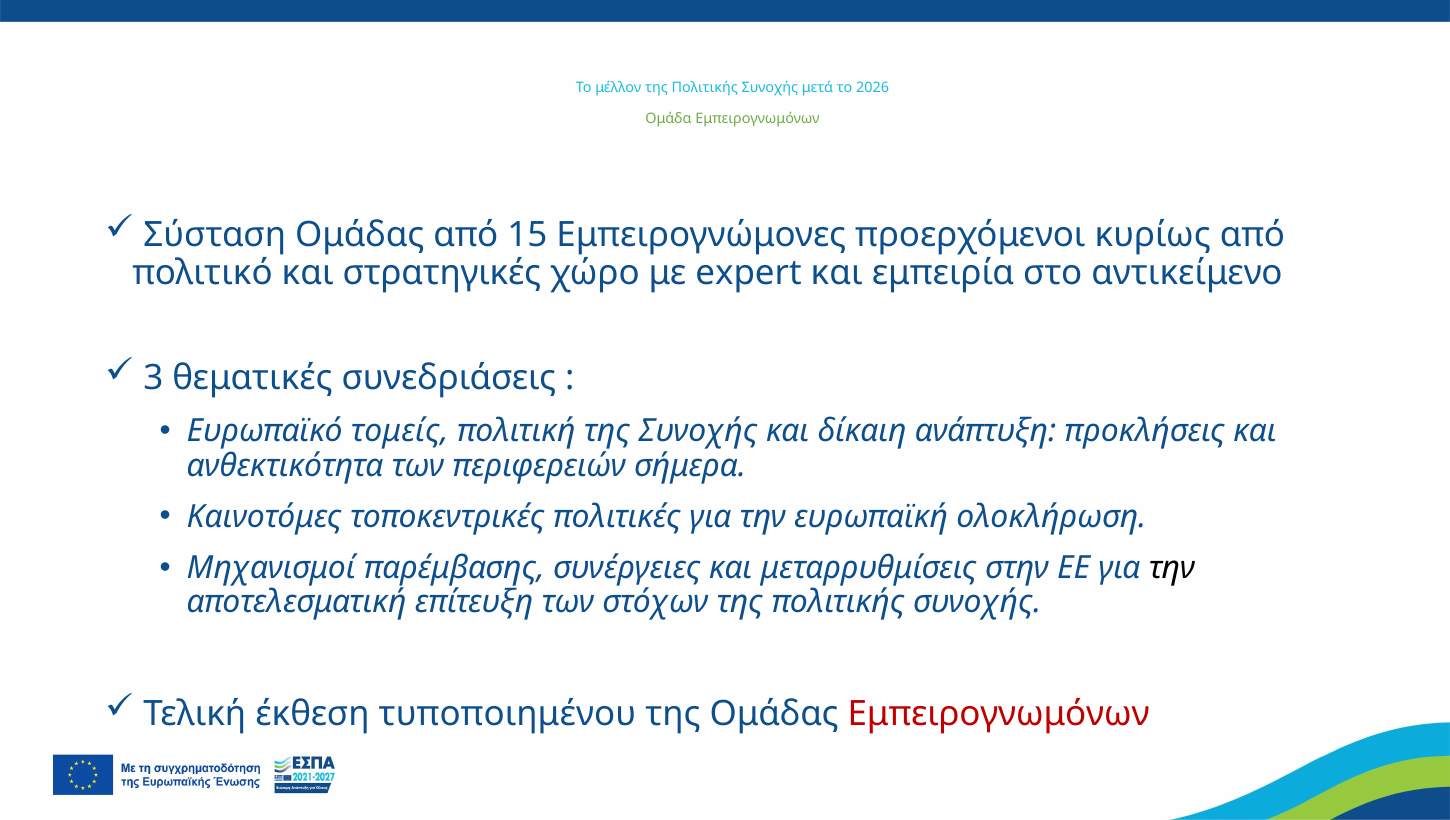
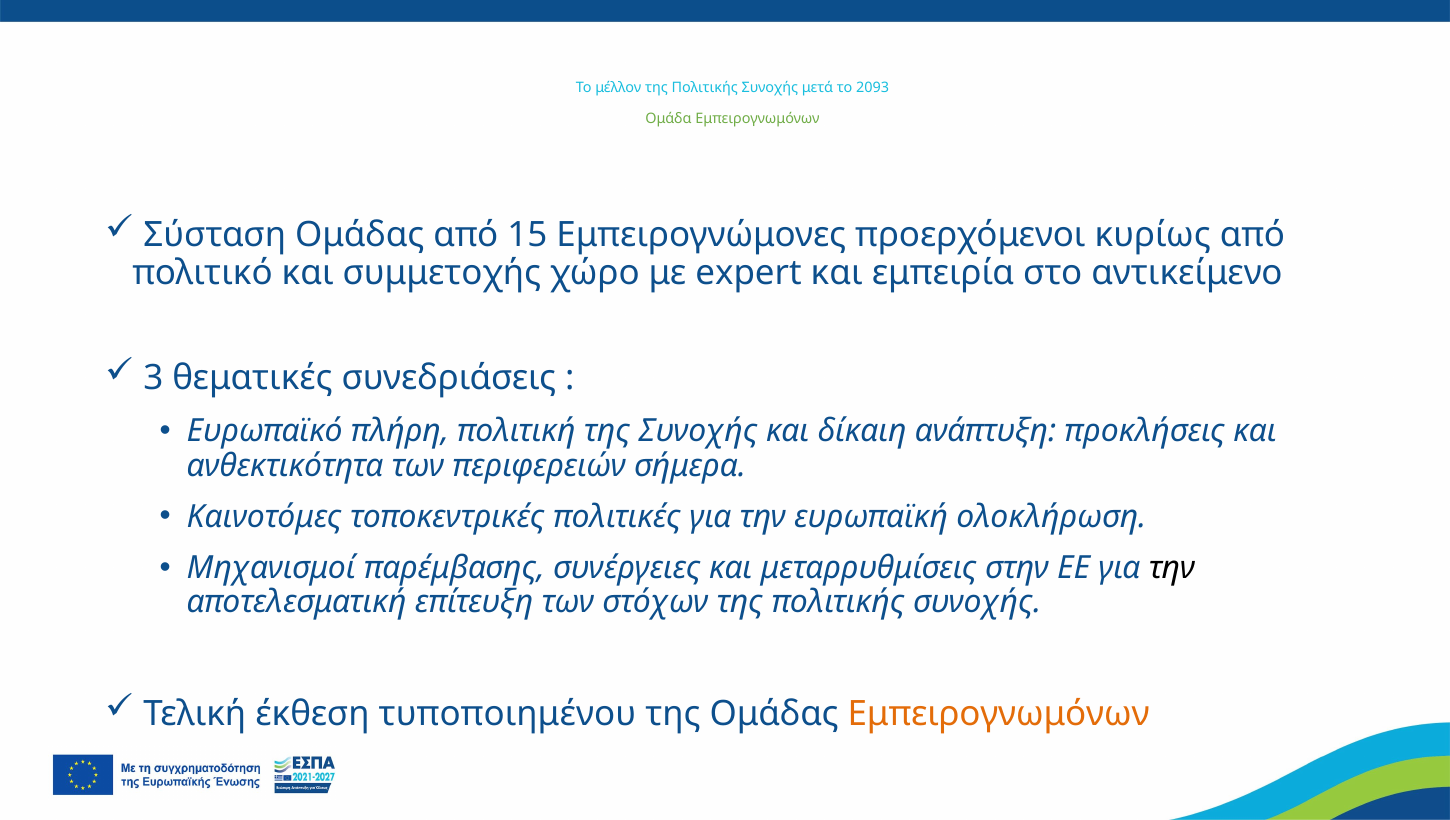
2026: 2026 -> 2093 (873, 87)
στρατηγικές: στρατηγικές -> συμμετοχής (442, 273)
τομείς: τομείς -> πλήρη (400, 431)
Εμπειρογνωμόνων colour: red -> orange (999, 715)
